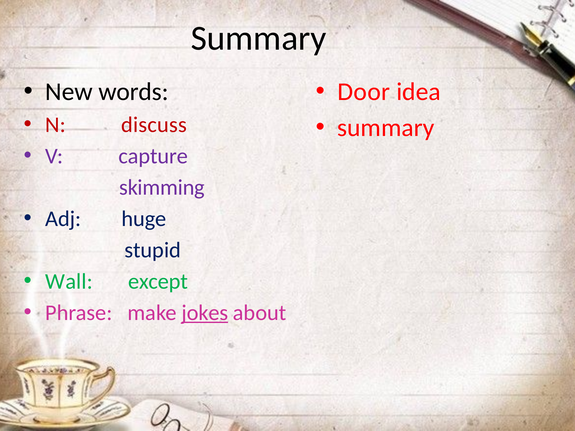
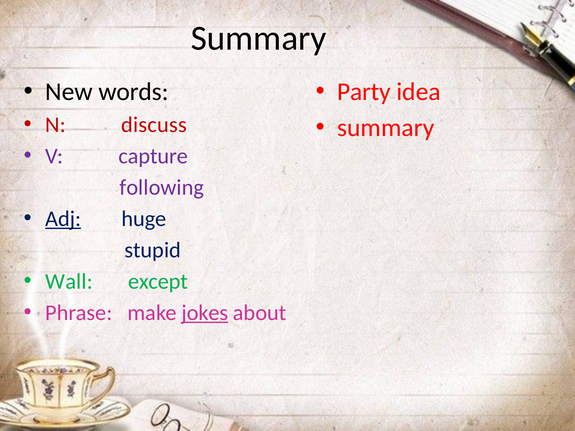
Door: Door -> Party (364, 92)
skimming: skimming -> following (162, 188)
Adj underline: none -> present (63, 219)
